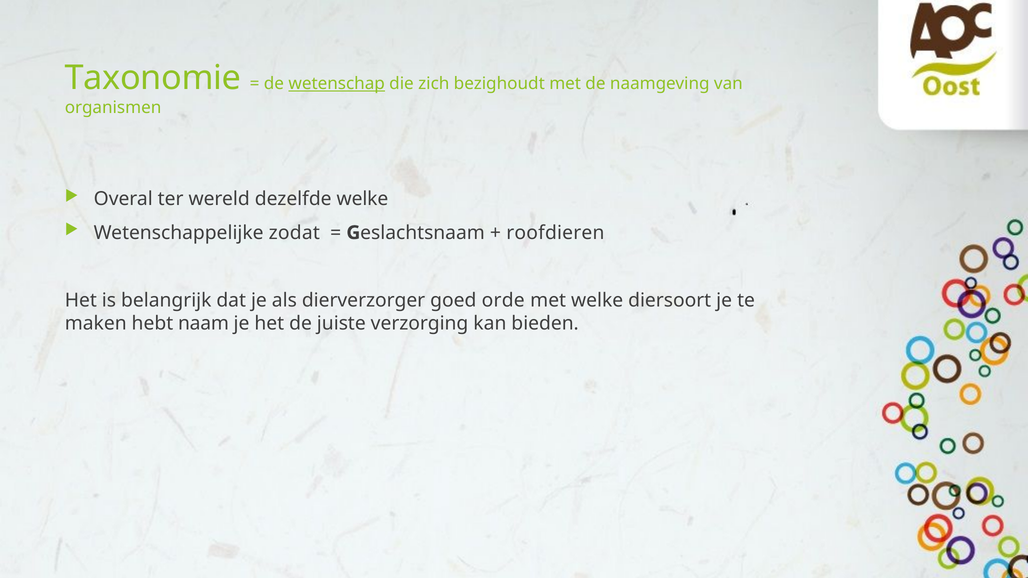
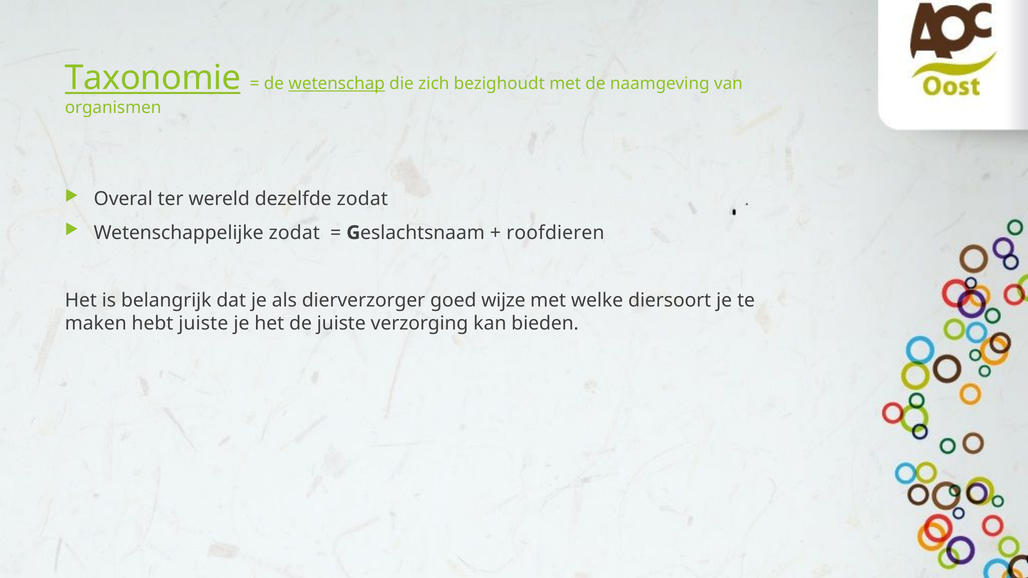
Taxonomie underline: none -> present (153, 78)
dezelfde welke: welke -> zodat (362, 199)
orde: orde -> wijze (503, 300)
hebt naam: naam -> juiste (203, 324)
